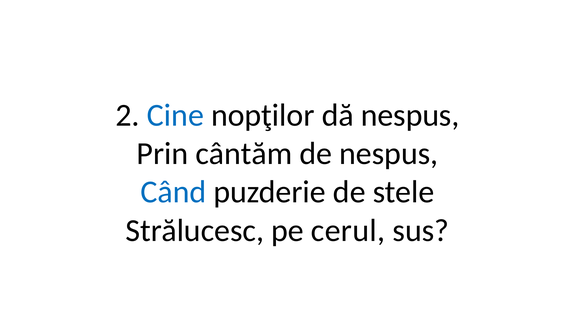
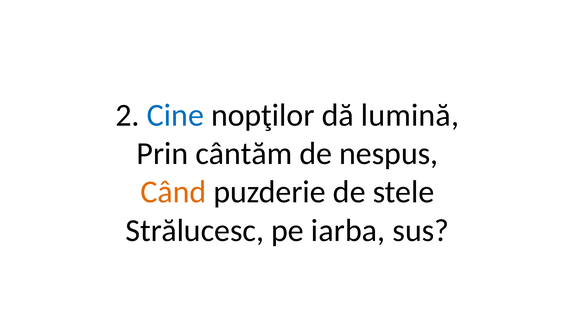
dă nespus: nespus -> lumină (410, 115)
Când colour: blue -> orange (173, 192)
cerul: cerul -> iarba (348, 230)
